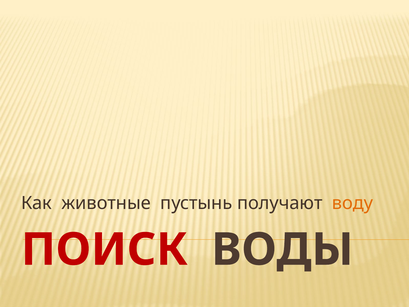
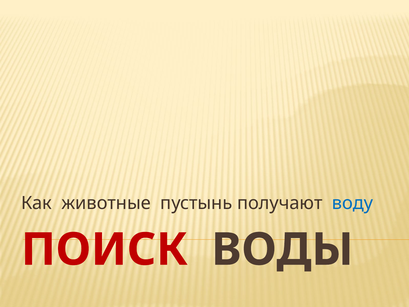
воду colour: orange -> blue (353, 203)
